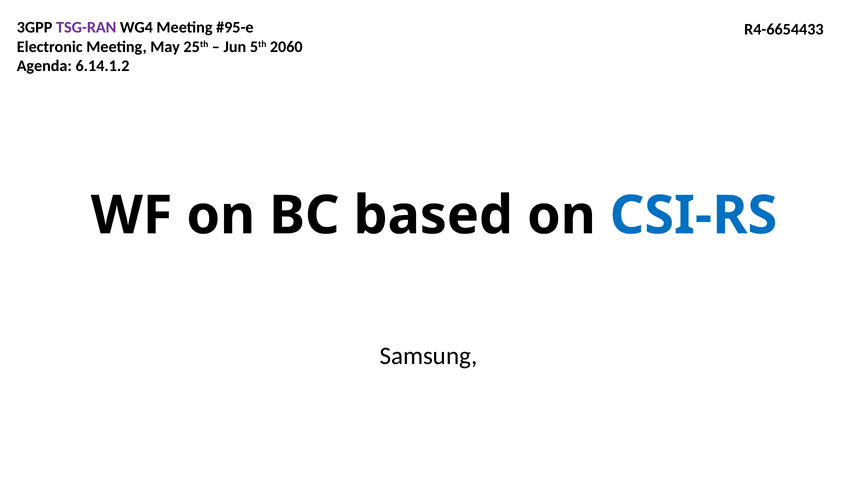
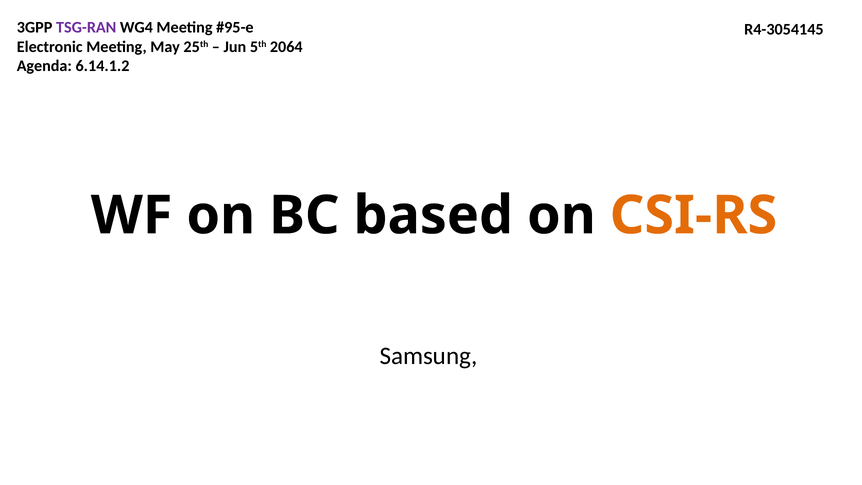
R4-6654433: R4-6654433 -> R4-3054145 (784, 29)
2060: 2060 -> 2064 (286, 47)
CSI-RS colour: blue -> orange (693, 215)
